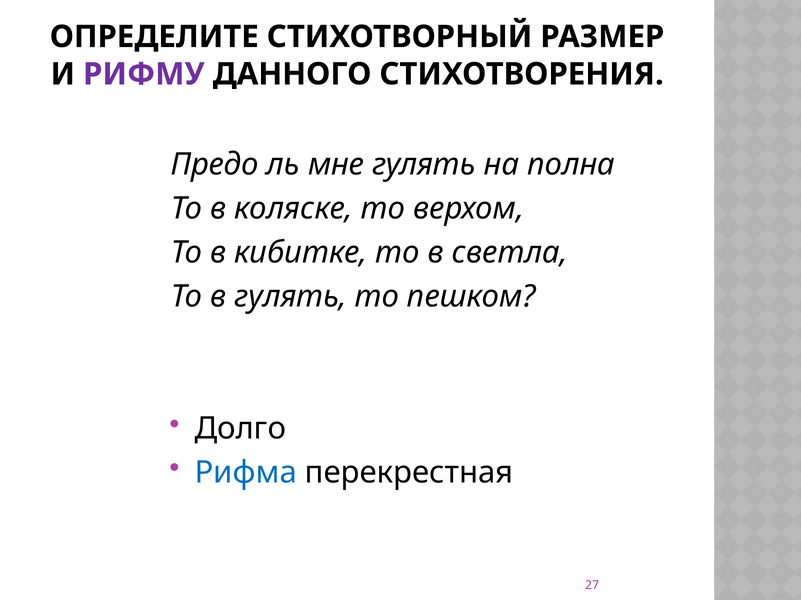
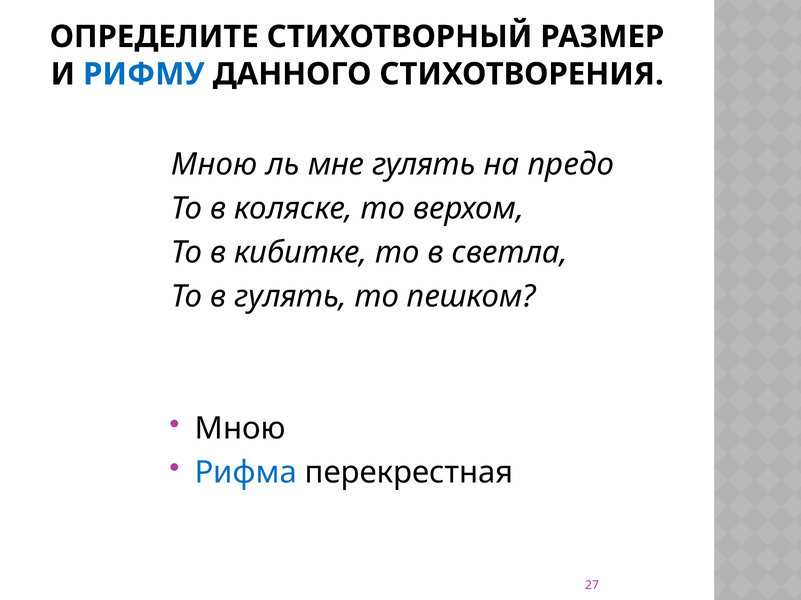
РИФМУ colour: purple -> blue (144, 74)
Предо: Предо -> Мною (214, 165)
полна: полна -> предо (571, 165)
Долго: Долго -> Мною (240, 429)
